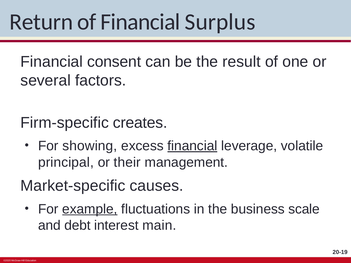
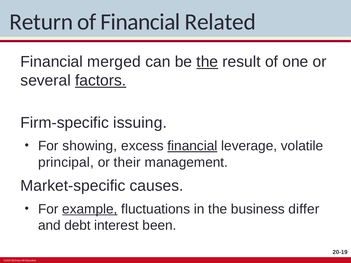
Surplus: Surplus -> Related (220, 22)
consent: consent -> merged (114, 62)
the underline: none -> present (207, 62)
factors underline: none -> present (101, 81)
creates: creates -> issuing (140, 123)
scale: scale -> differ (304, 209)
main: main -> been (159, 226)
